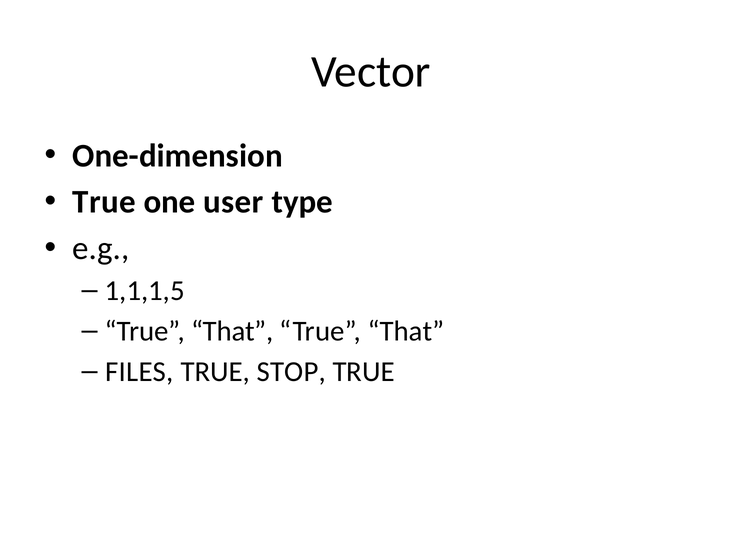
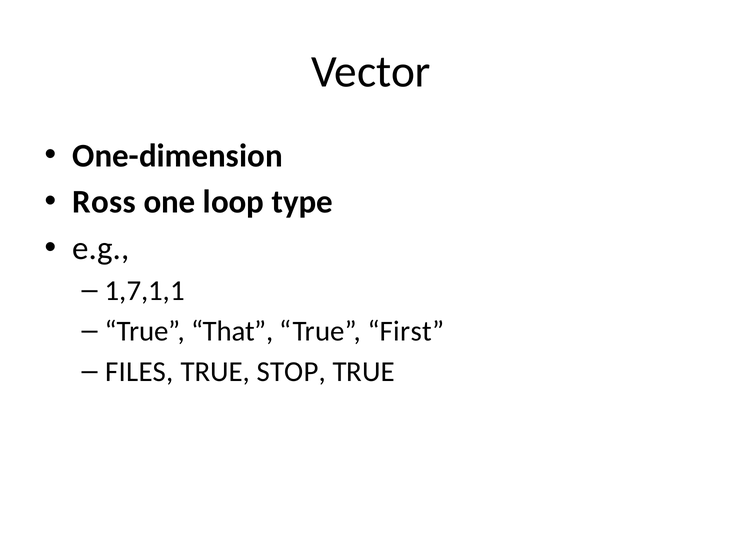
True: True -> Ross (104, 202)
user: user -> loop (234, 202)
1,1,1,5: 1,1,1,5 -> 1,7,1,1 (145, 291)
That: That -> First (406, 331)
